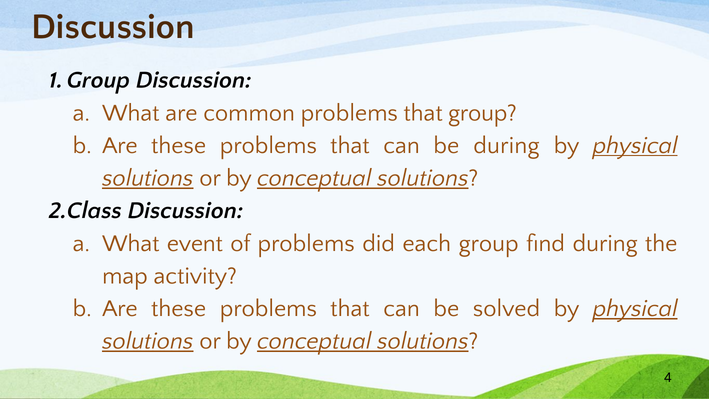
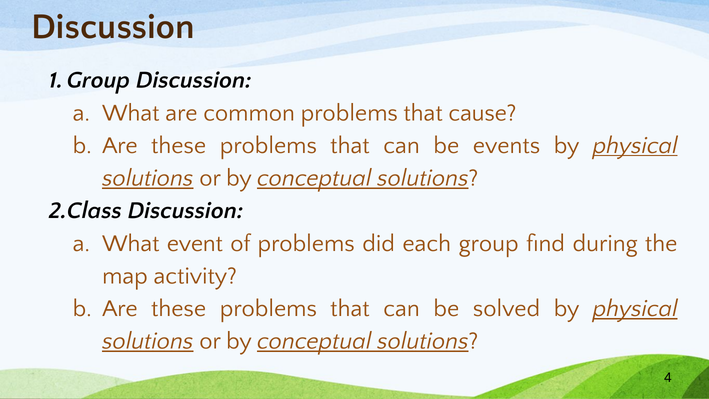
that group: group -> cause (482, 113)
be during: during -> events (507, 145)
